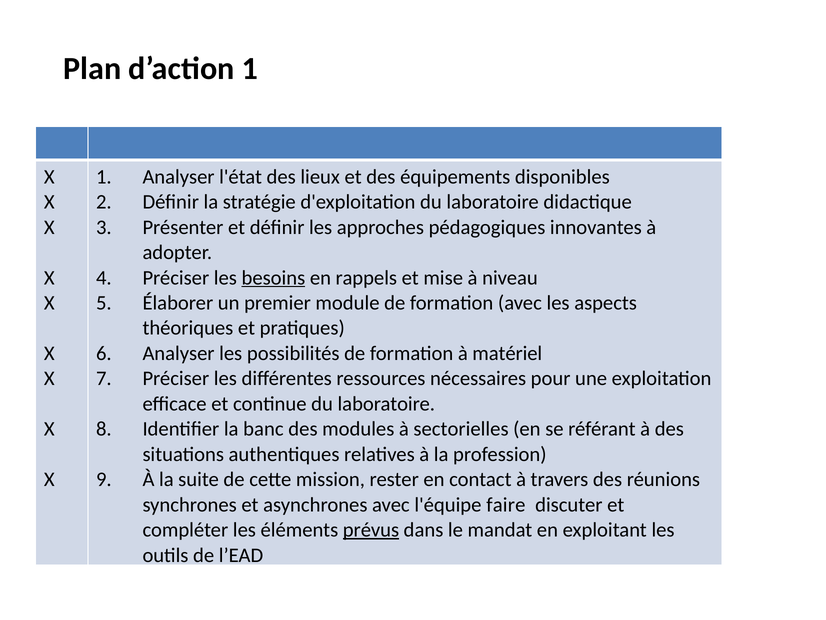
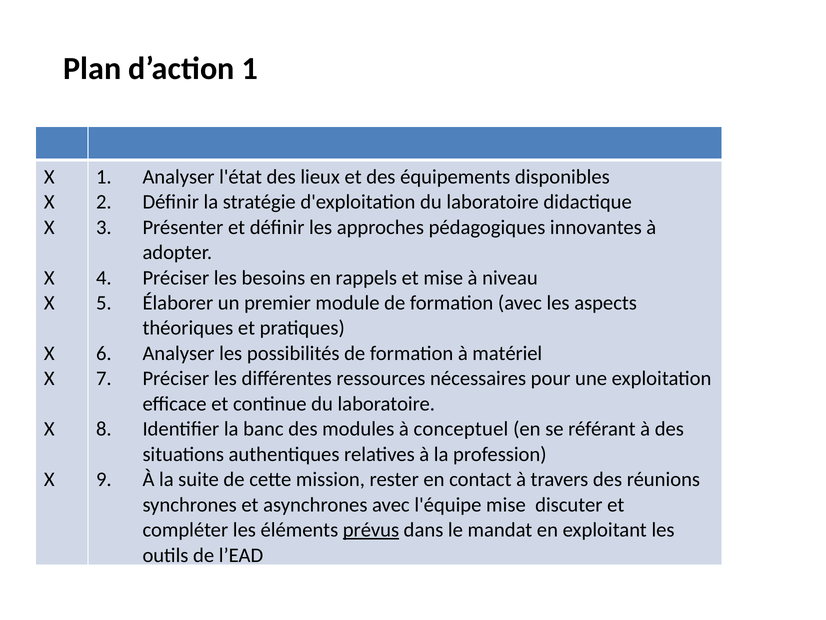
besoins underline: present -> none (273, 278)
sectorielles: sectorielles -> conceptuel (461, 429)
l'équipe faire: faire -> mise (506, 504)
